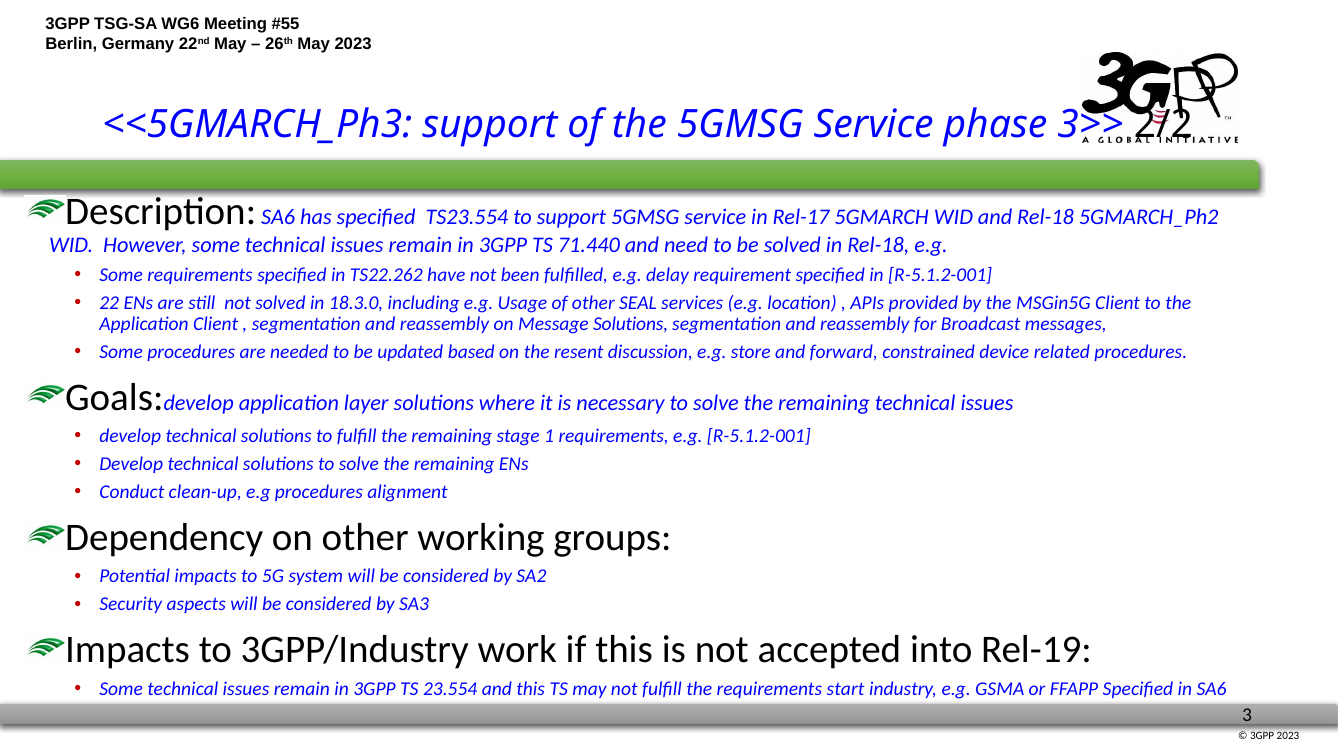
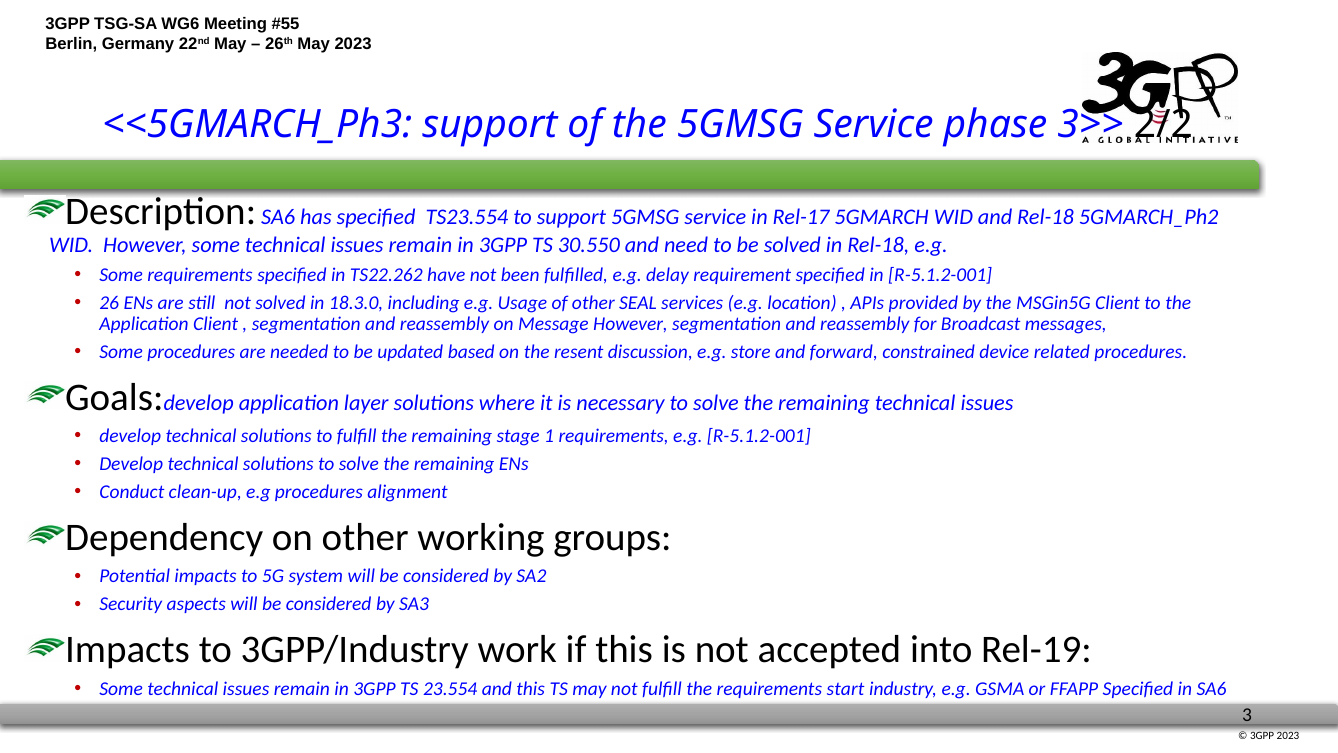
71.440: 71.440 -> 30.550 (589, 245)
22: 22 -> 26 (109, 303)
Message Solutions: Solutions -> However (631, 324)
